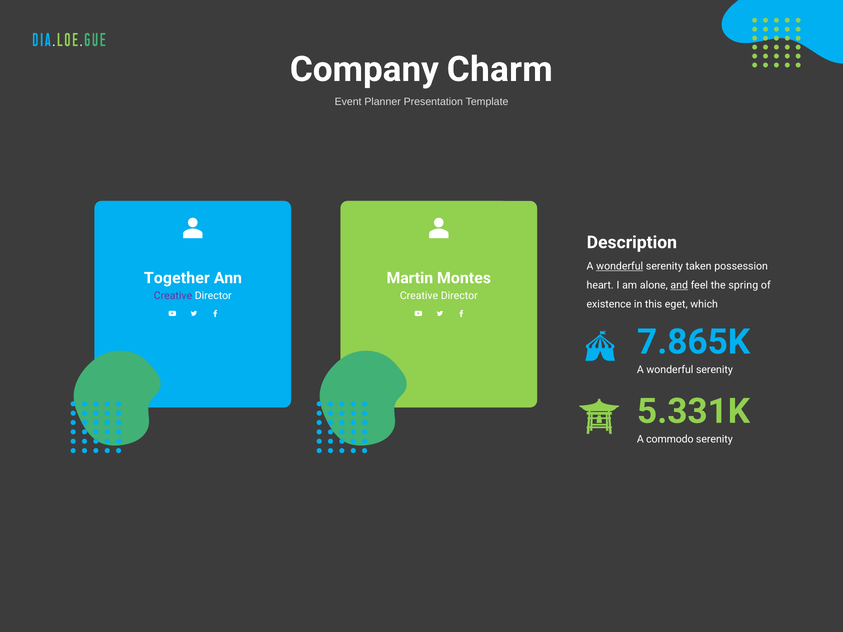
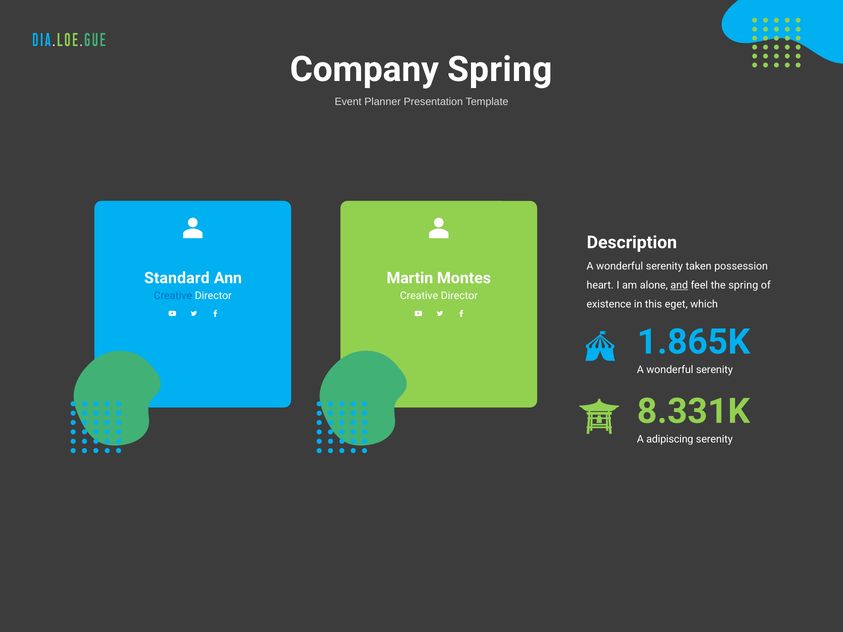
Company Charm: Charm -> Spring (500, 69)
wonderful underline: present -> none (620, 266)
Together: Together -> Standard (177, 278)
Creative colour: purple -> blue (173, 296)
7.865K: 7.865K -> 1.865K (694, 342)
5.331K: 5.331K -> 8.331K (694, 411)
commodo: commodo -> adipiscing (670, 440)
